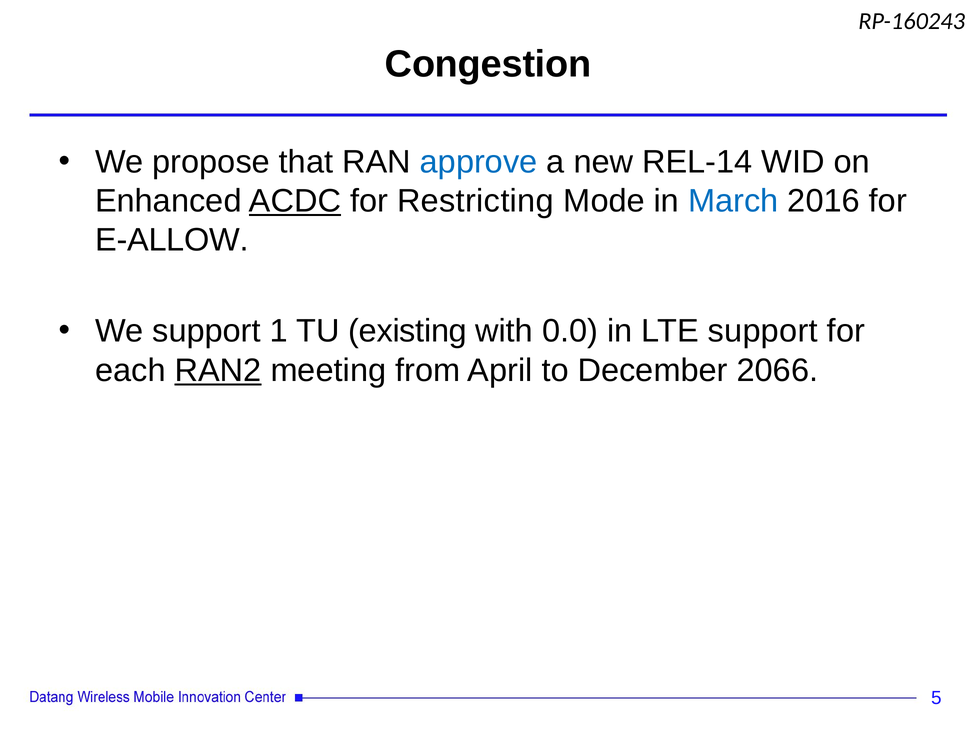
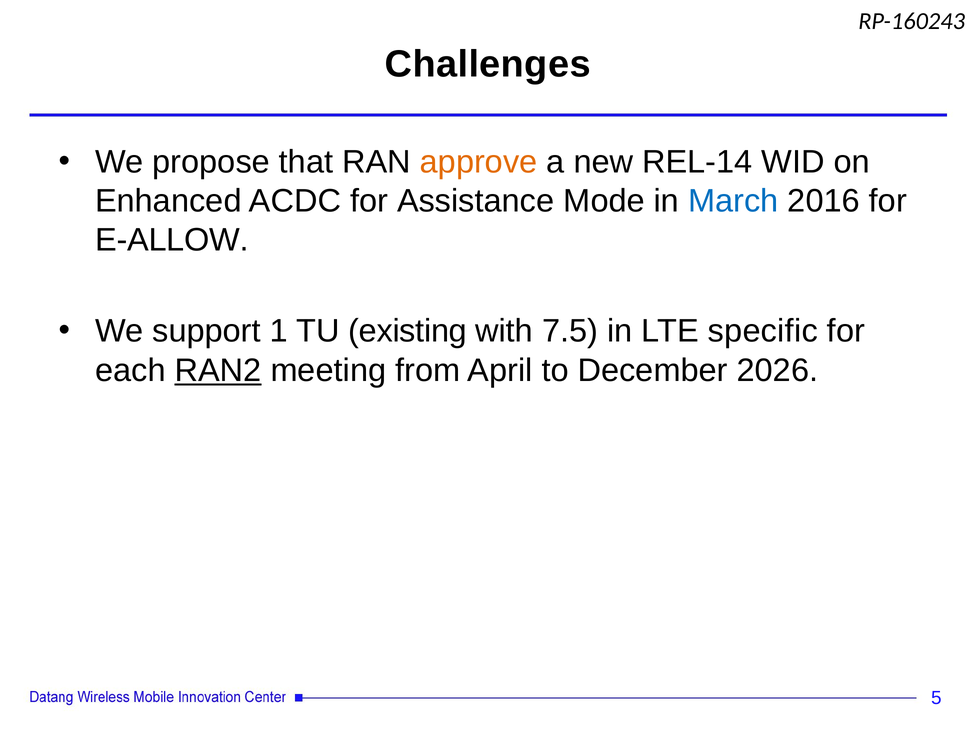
Congestion: Congestion -> Challenges (488, 64)
approve colour: blue -> orange (479, 162)
ACDC underline: present -> none (295, 201)
Restricting: Restricting -> Assistance (476, 201)
0.0: 0.0 -> 7.5 (570, 331)
LTE support: support -> specific (763, 331)
2066: 2066 -> 2026 (777, 370)
